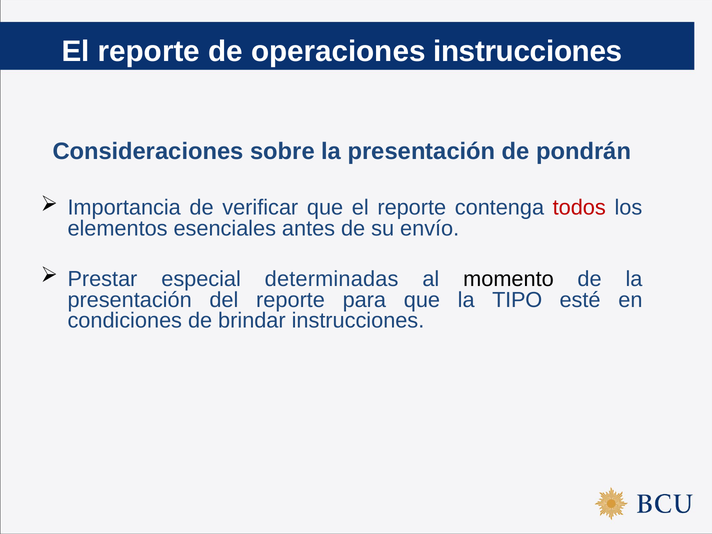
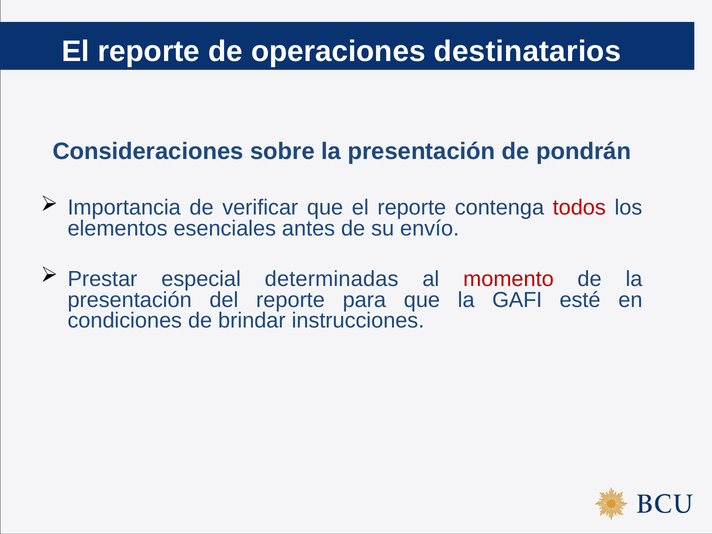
operaciones instrucciones: instrucciones -> destinatarios (528, 51)
momento colour: black -> red (508, 279)
TIPO: TIPO -> GAFI (517, 300)
